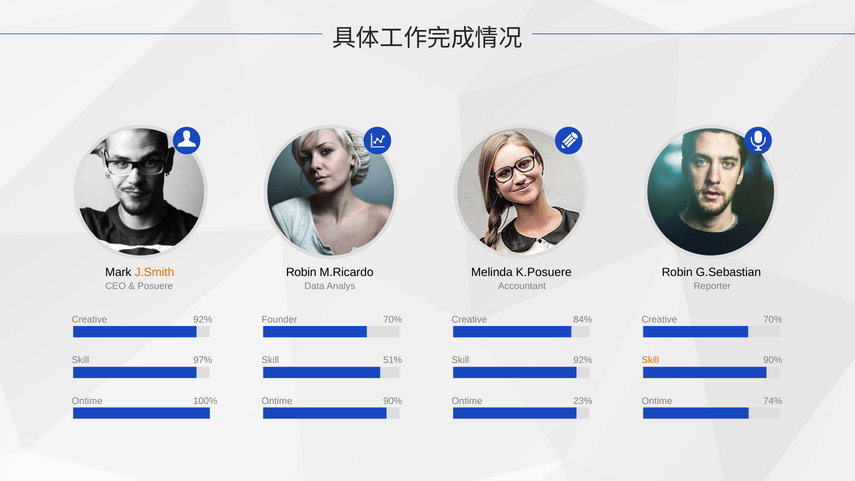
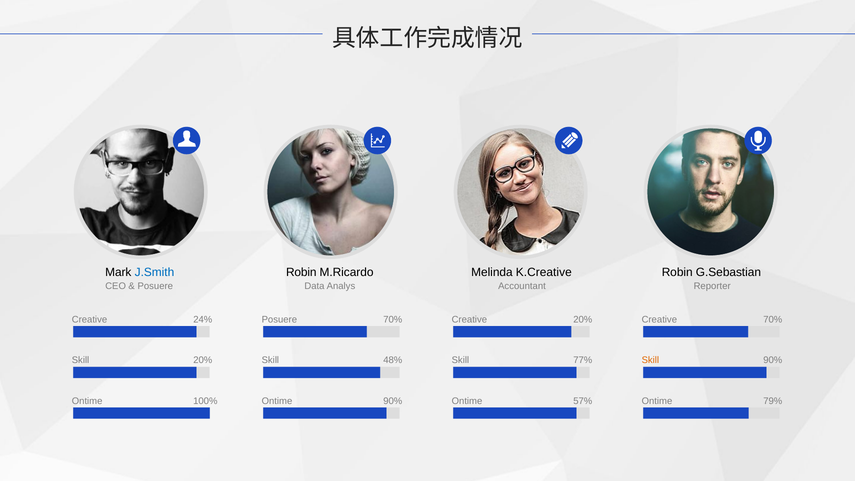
J.Smith colour: orange -> blue (154, 272)
K.Posuere: K.Posuere -> K.Creative (544, 272)
Creative 92%: 92% -> 24% (203, 319)
Founder: Founder -> Posuere (279, 319)
Creative 84%: 84% -> 20% (583, 319)
Skill 97%: 97% -> 20% (203, 360)
51%: 51% -> 48% (393, 360)
Skill 92%: 92% -> 77% (583, 360)
23%: 23% -> 57% (583, 401)
74%: 74% -> 79% (773, 401)
